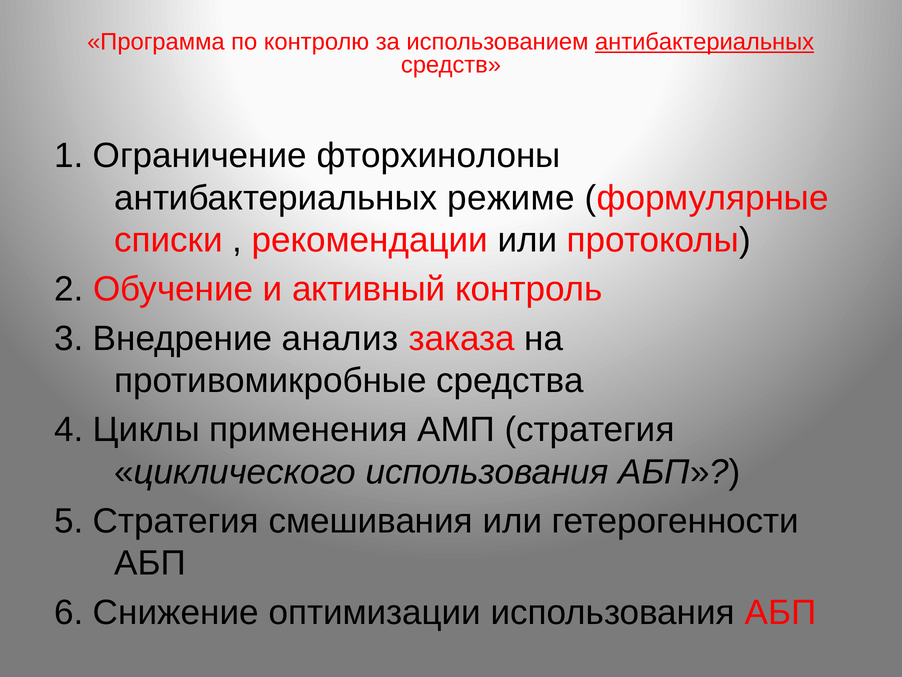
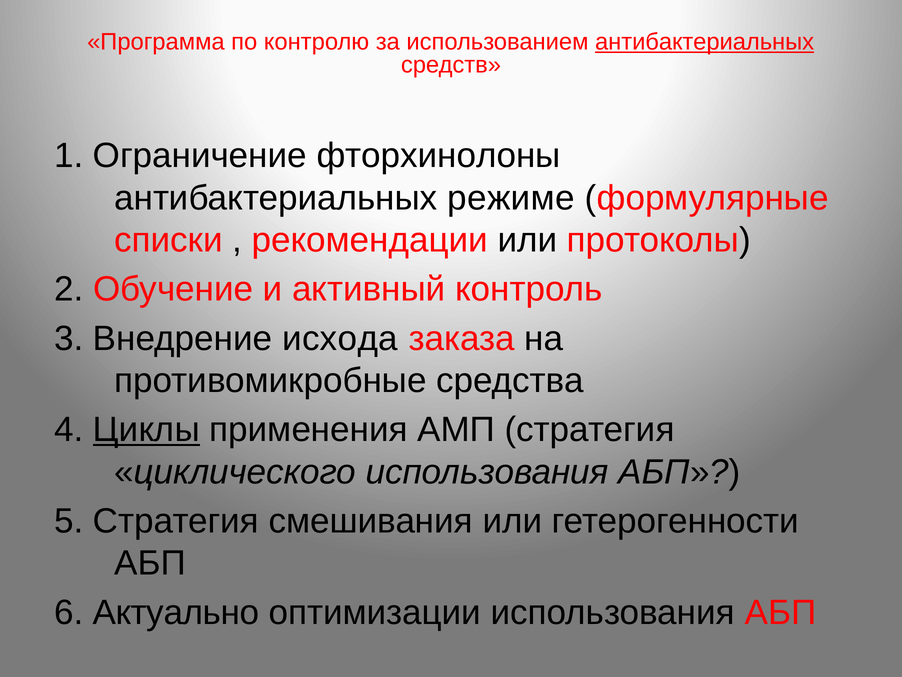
анализ: анализ -> исхода (340, 338)
Циклы underline: none -> present (146, 430)
Снижение: Снижение -> Актуально (176, 612)
